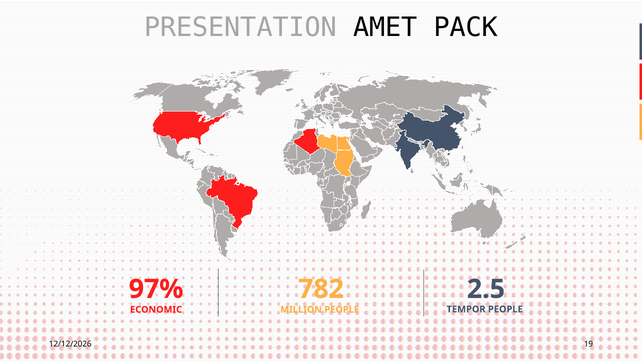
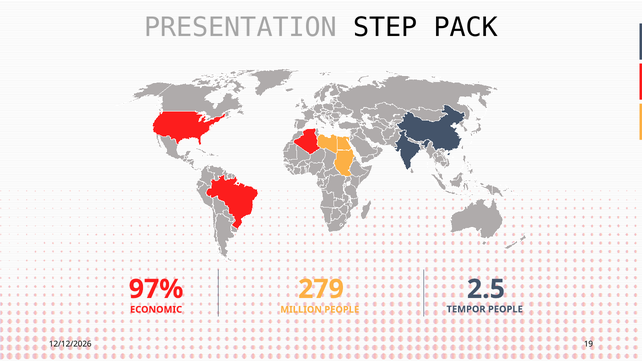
AMET: AMET -> STEP (385, 27)
782: 782 -> 279 (321, 289)
